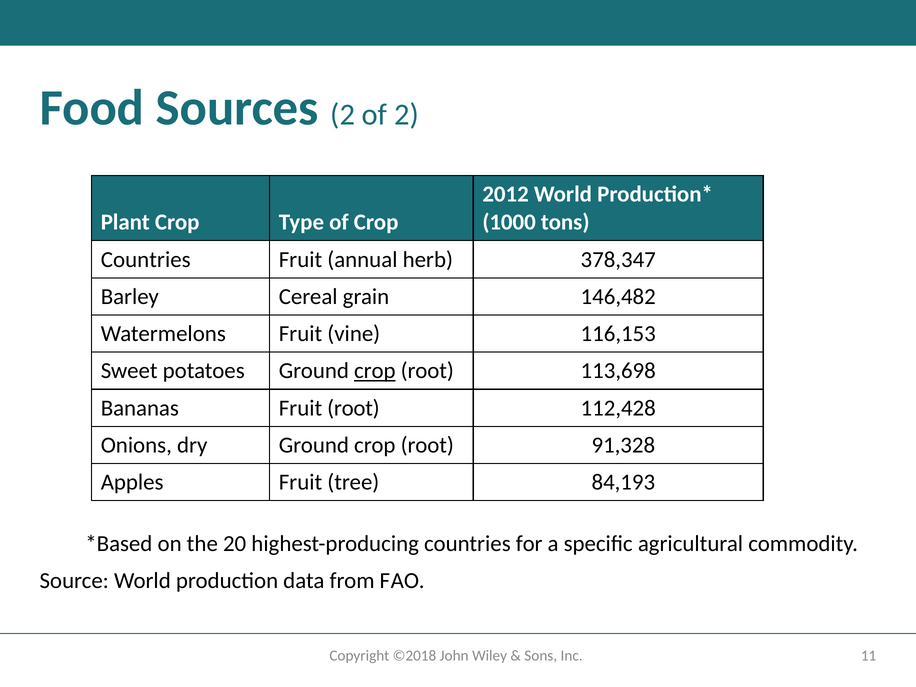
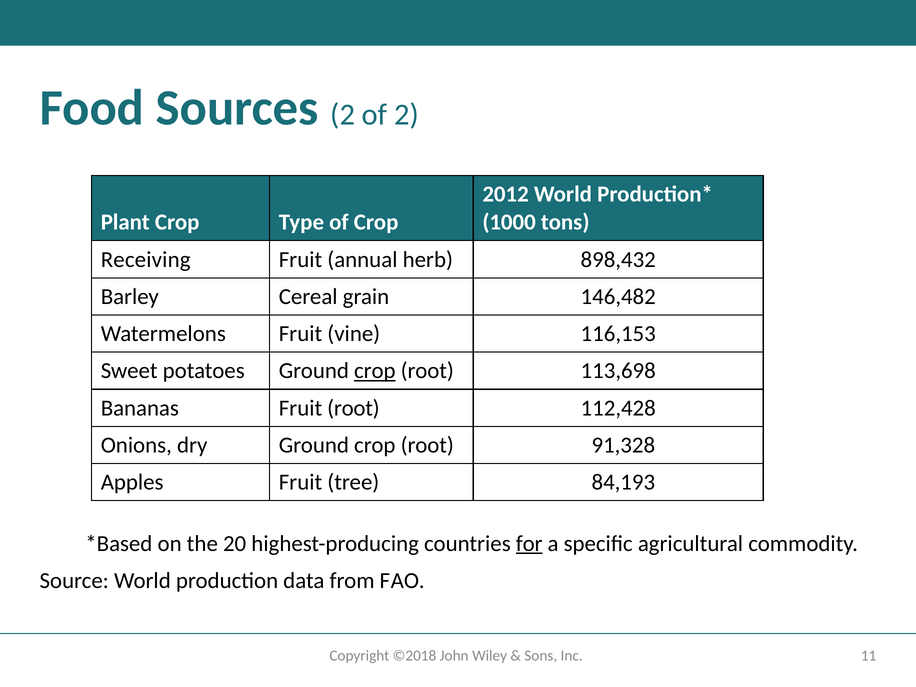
Countries: Countries -> Receiving (146, 260)
378,347: 378,347 -> 898,432 (618, 260)
for underline: none -> present (529, 543)
